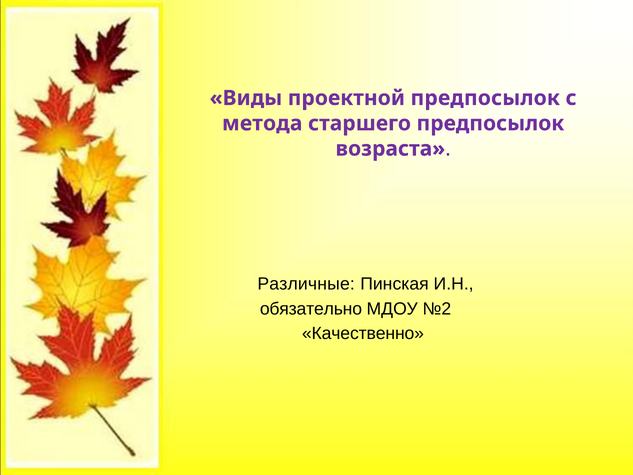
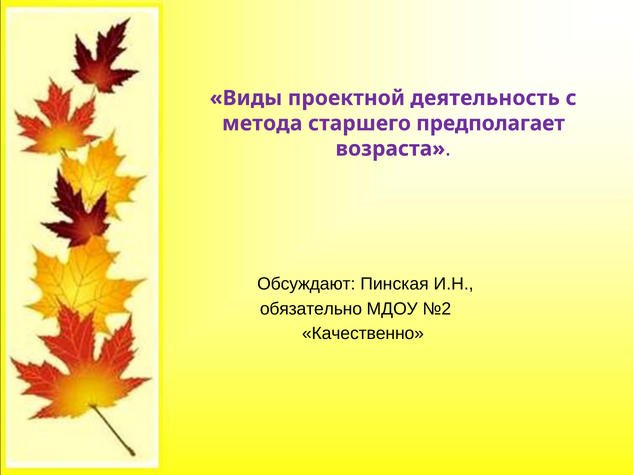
проектной предпосылок: предпосылок -> деятельность (485, 98)
старшего предпосылок: предпосылок -> предполагает (490, 123)
Различные: Различные -> Обсуждают (306, 284)
